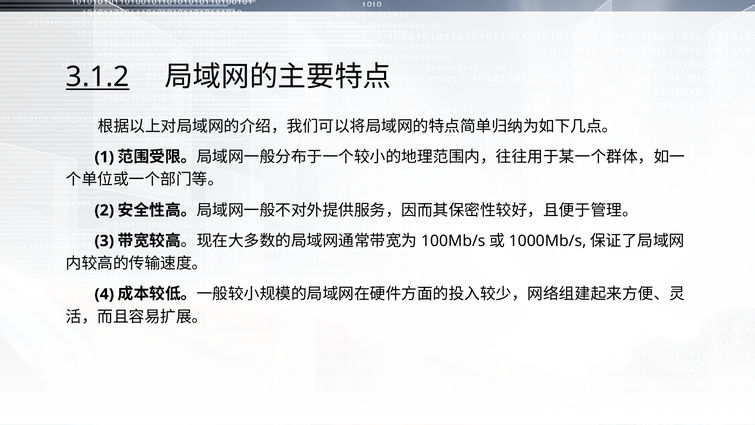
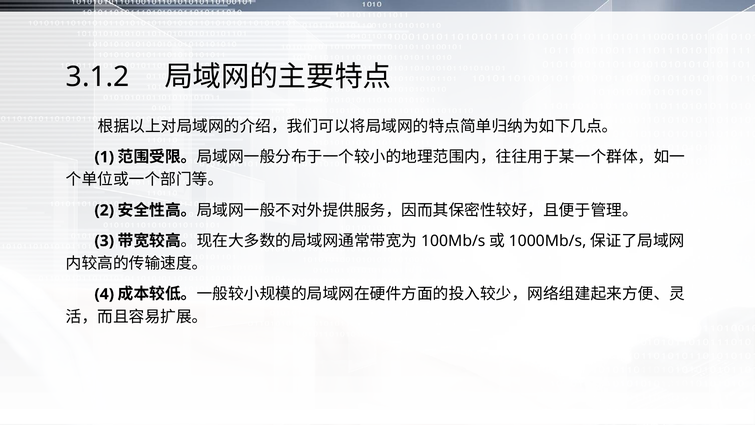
3.1.2 underline: present -> none (98, 77)
